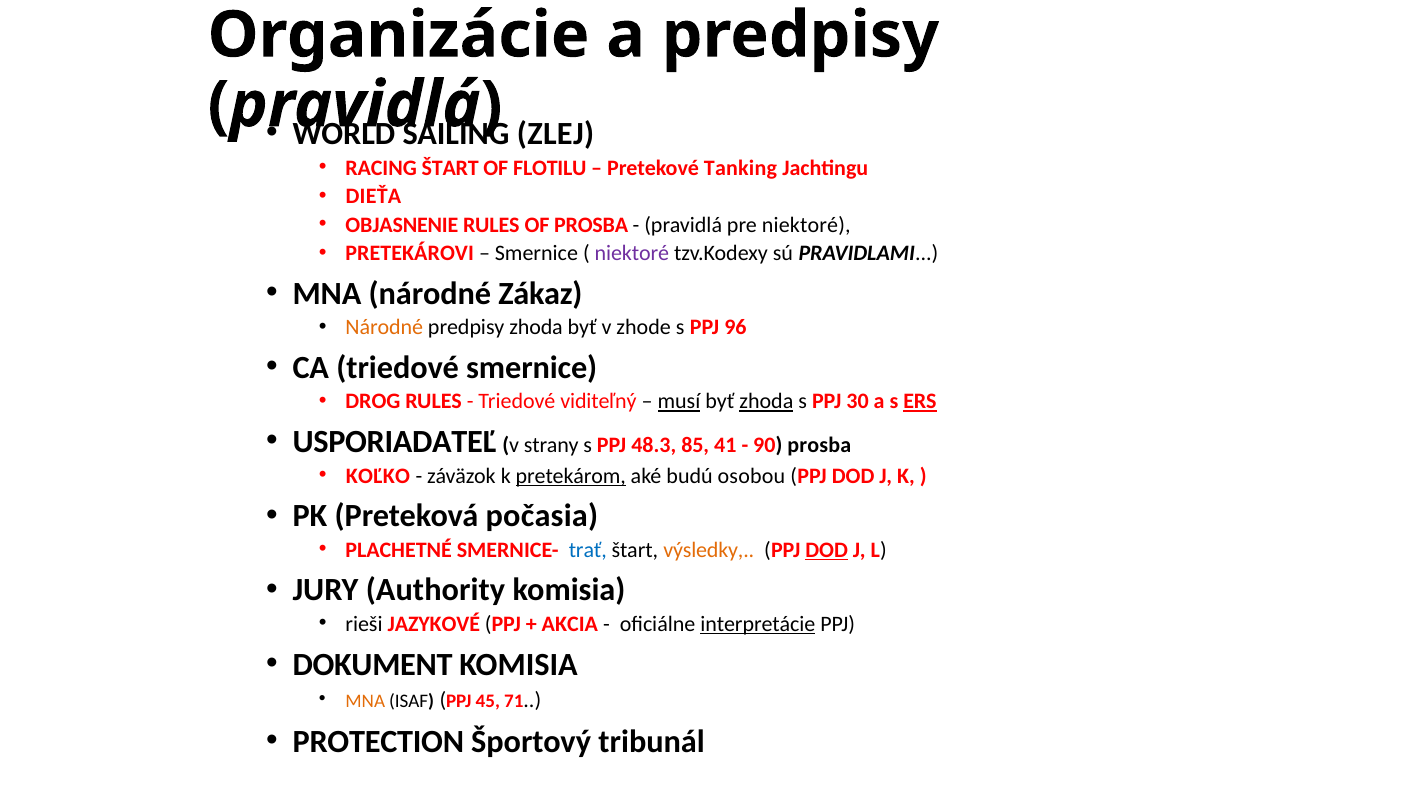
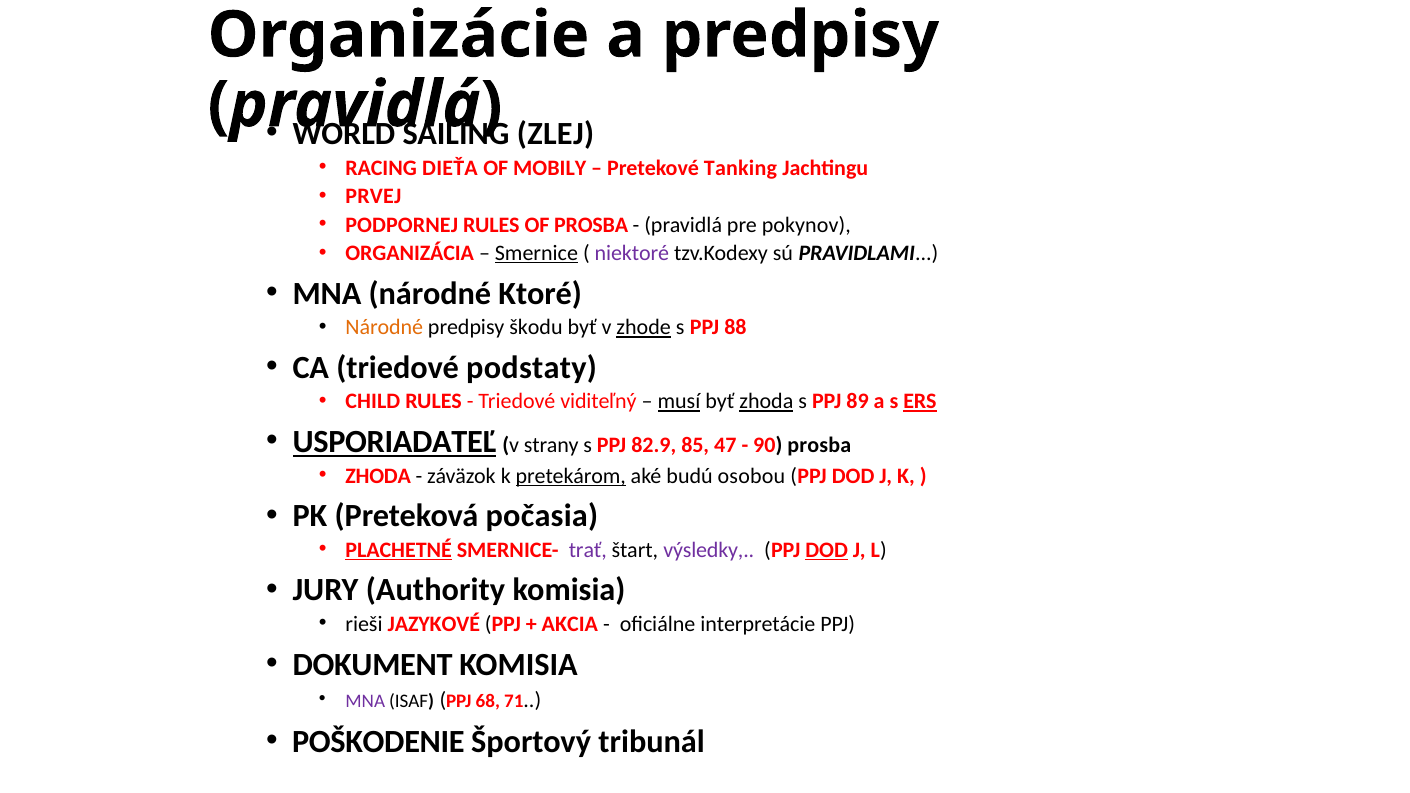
RACING ŠTART: ŠTART -> DIEŤA (450, 168)
FLOTILU: FLOTILU -> MOBILY (550, 168)
DIEŤA: DIEŤA -> PRVEJ (373, 196)
OBJASNENIE: OBJASNENIE -> PODPORNEJ (402, 225)
pre niektoré: niektoré -> pokynov (806, 225)
PRETEKÁROVI: PRETEKÁROVI -> ORGANIZÁCIA (410, 253)
Smernice underline: none -> present (536, 253)
Zákaz: Zákaz -> Ktoré (540, 294)
predpisy zhoda: zhoda -> škodu (536, 327)
zhode underline: none -> present (644, 327)
96: 96 -> 88 (735, 327)
triedové smernice: smernice -> podstaty (532, 368)
DROG: DROG -> CHILD (373, 402)
30: 30 -> 89 (858, 402)
USPORIADATEĽ underline: none -> present (394, 442)
48.3: 48.3 -> 82.9 (654, 445)
41: 41 -> 47 (725, 445)
KOĽKO: KOĽKO -> ZHODA (378, 476)
PLACHETNÉ underline: none -> present (399, 550)
trať colour: blue -> purple (588, 550)
výsledky colour: orange -> purple (709, 550)
interpretácie underline: present -> none (758, 624)
MNA colour: orange -> purple (365, 702)
45: 45 -> 68 (488, 702)
PROTECTION: PROTECTION -> POŠKODENIE (378, 742)
